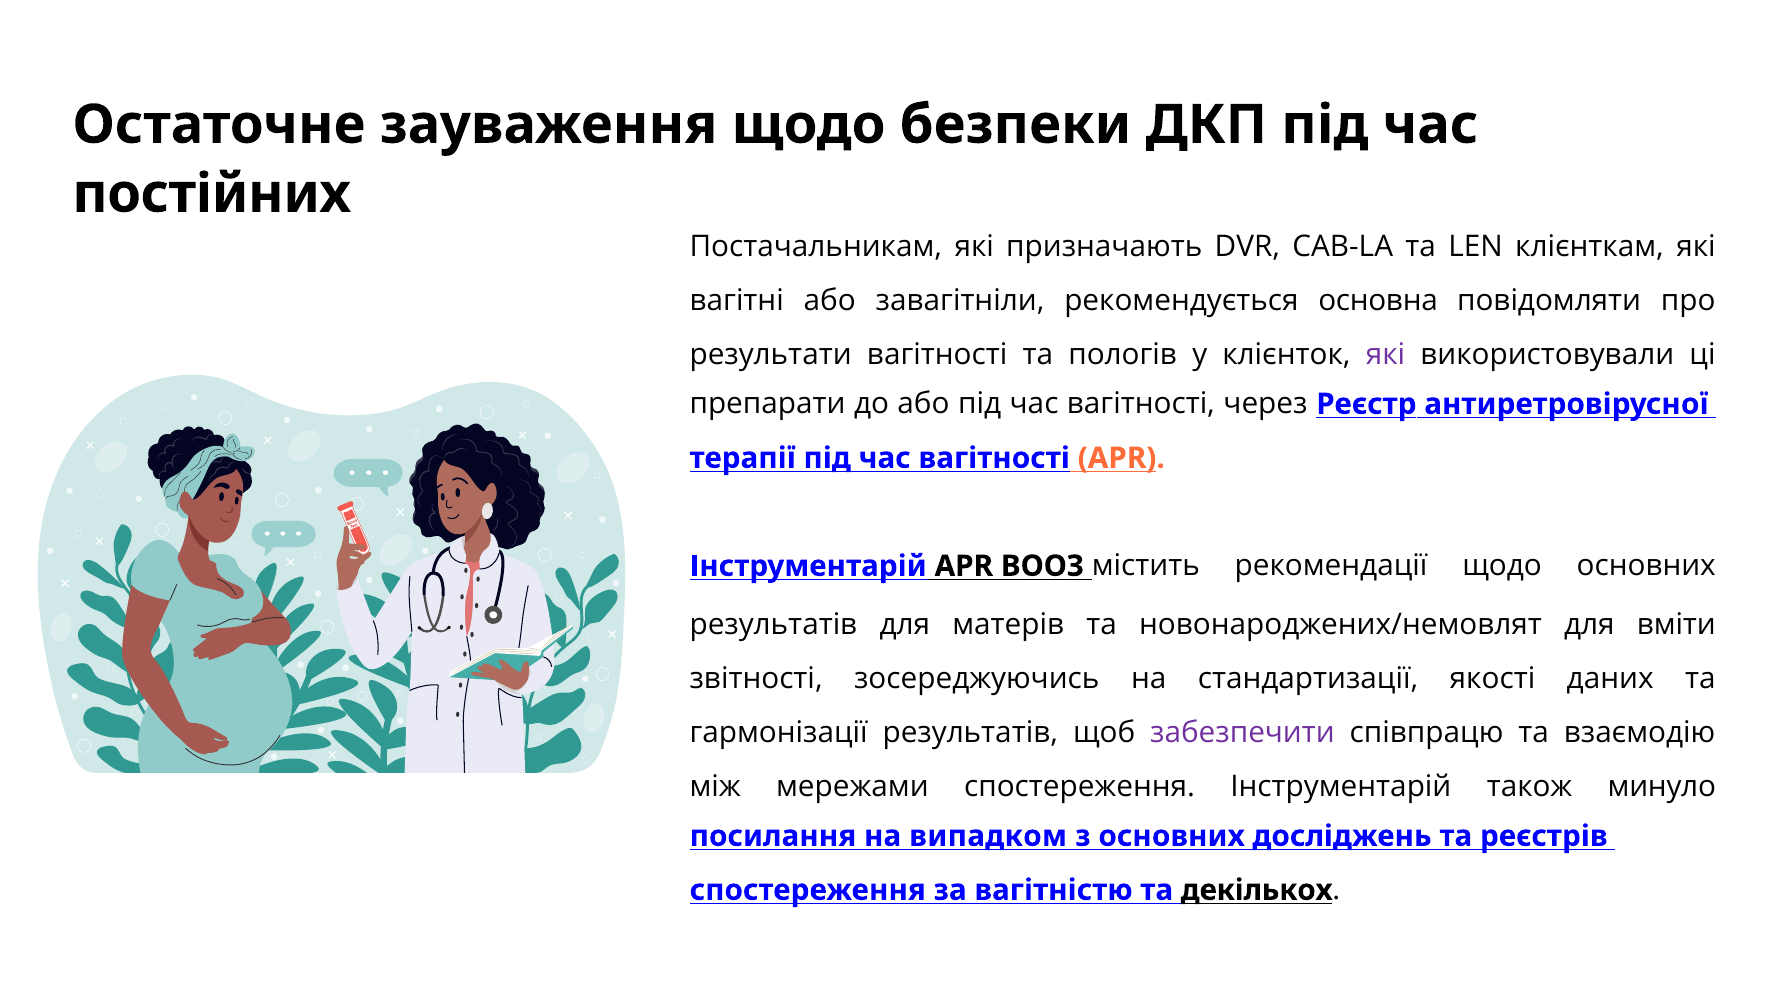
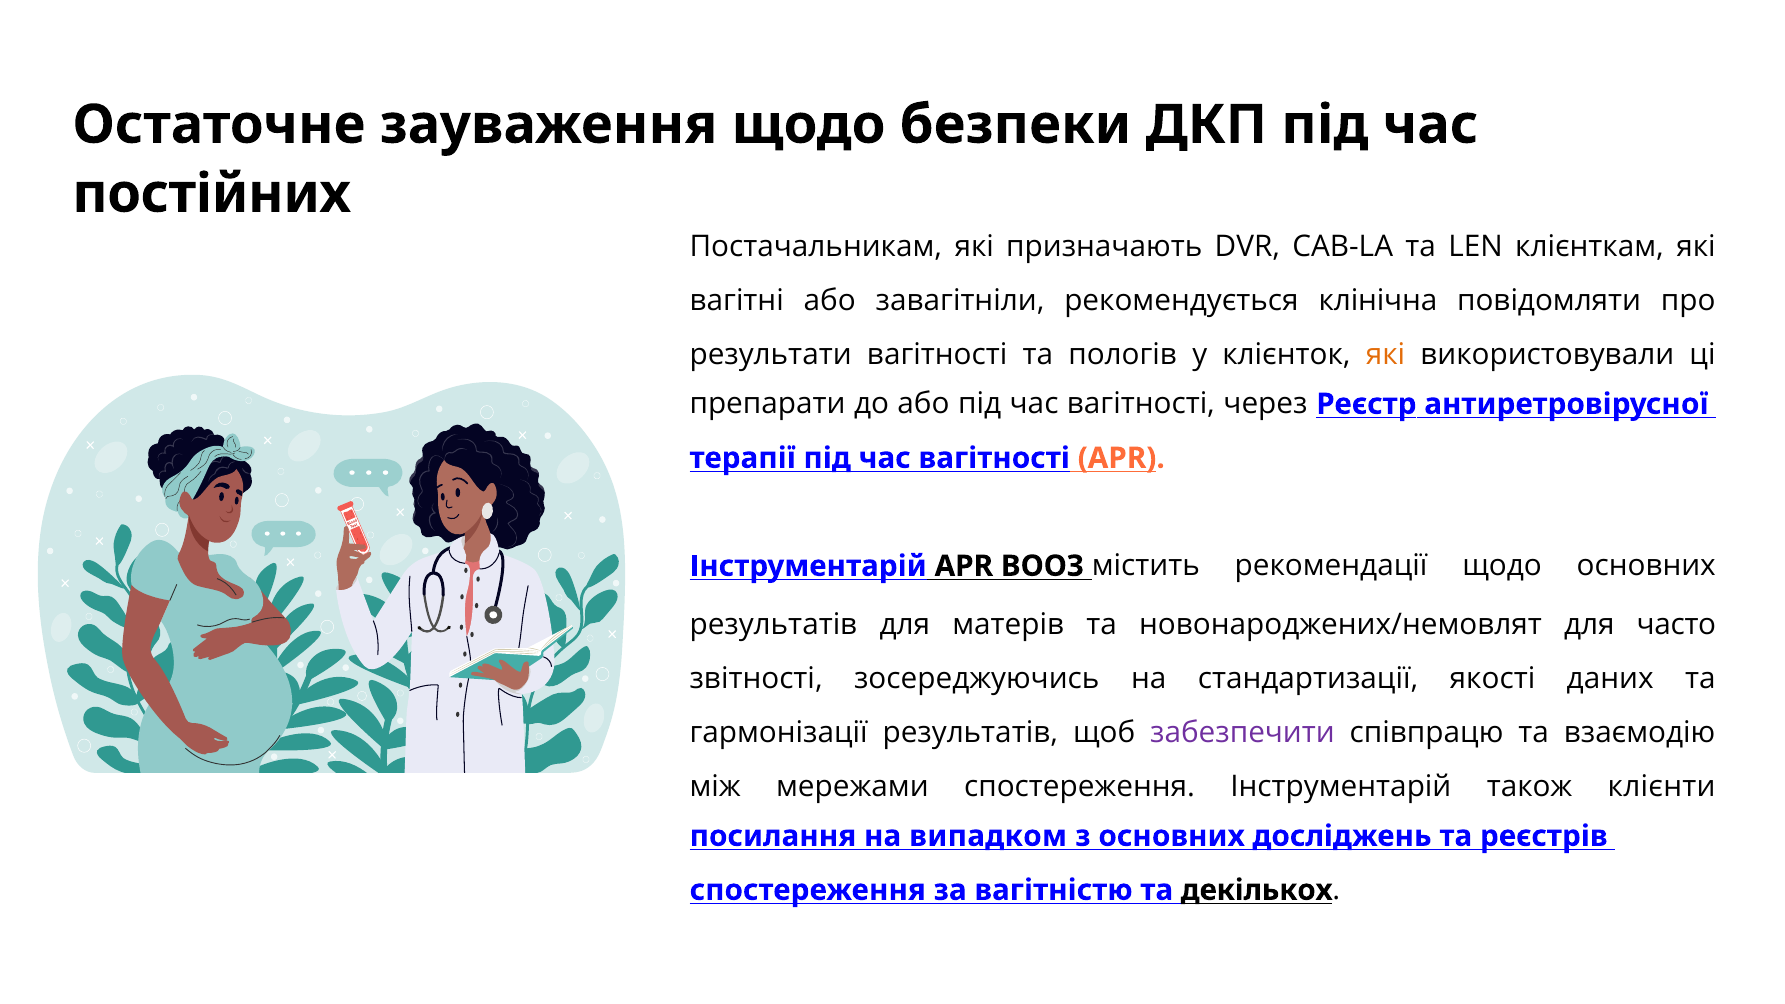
основна: основна -> клінічна (1378, 301)
які colour: purple -> orange (1385, 355)
вміти: вміти -> часто (1676, 625)
минуло: минуло -> клієнти (1662, 787)
